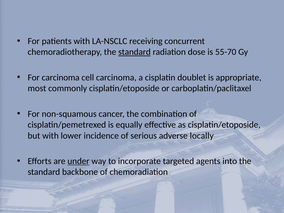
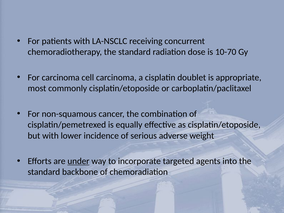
standard underline: present -> none (134, 52)
55-70: 55-70 -> 10-70 (226, 52)
locally: locally -> weight (202, 136)
